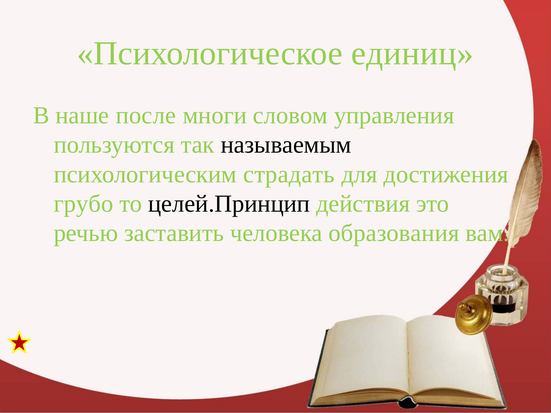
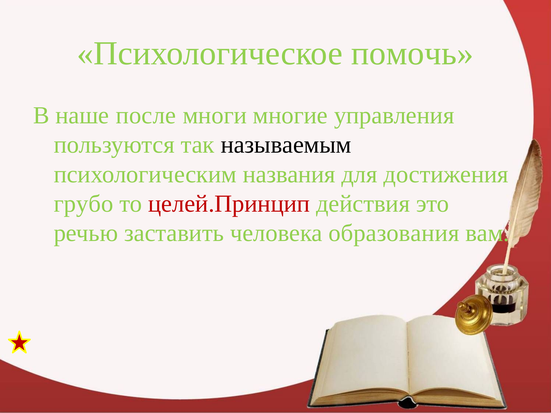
единиц: единиц -> помочь (412, 53)
словом: словом -> многие (290, 116)
страдать: страдать -> названия (289, 174)
целей.Принцип colour: black -> red (229, 204)
